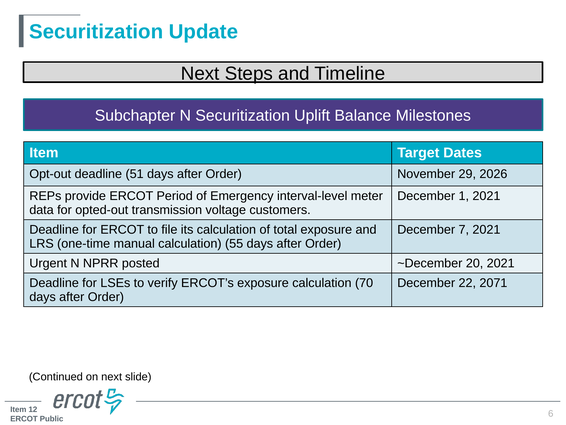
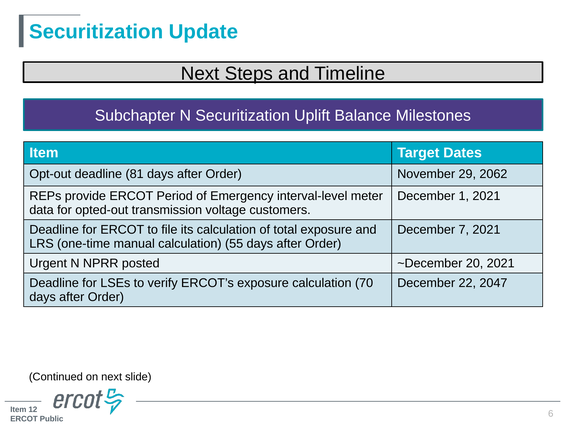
51: 51 -> 81 (135, 174)
2026: 2026 -> 2062 (493, 174)
2071: 2071 -> 2047 (493, 283)
